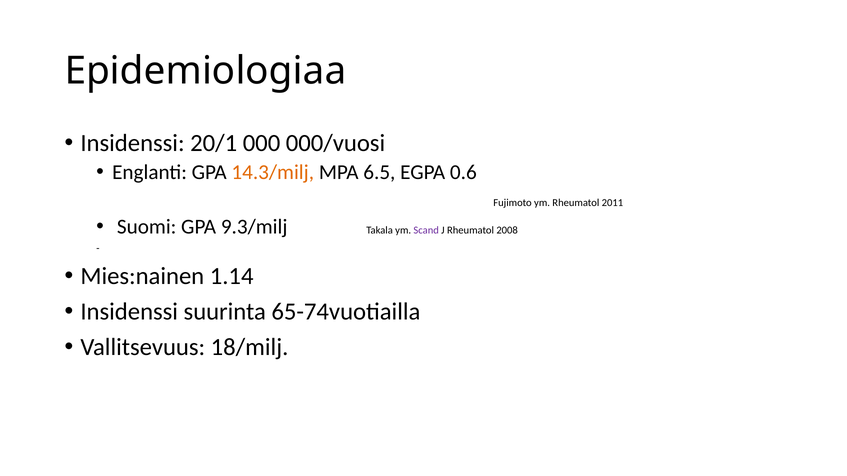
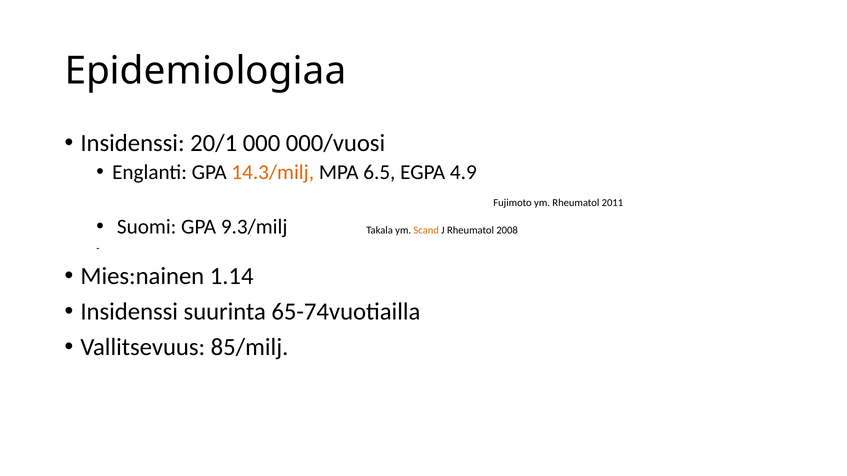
0.6: 0.6 -> 4.9 (463, 172)
Scand colour: purple -> orange (426, 230)
18/milj: 18/milj -> 85/milj (250, 347)
